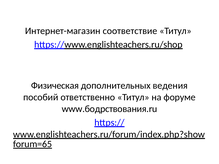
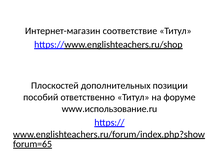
Физическая: Физическая -> Плоскостей (55, 86)
ведения: ведения -> позиции (170, 86)
www.бодрствования.ru: www.бодрствования.ru -> www.использование.ru (110, 109)
